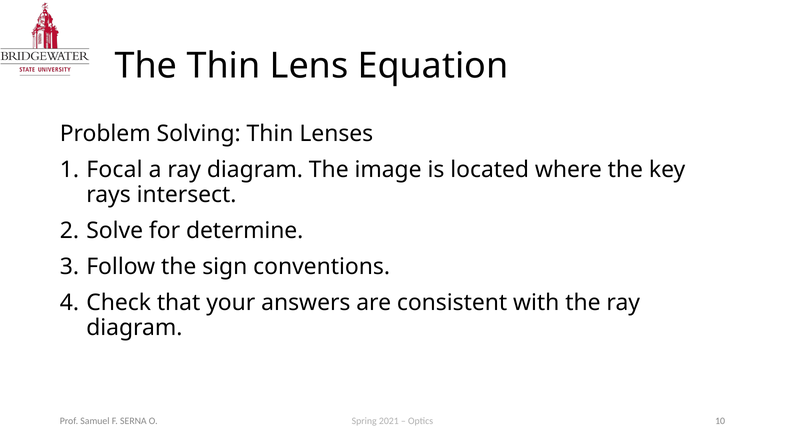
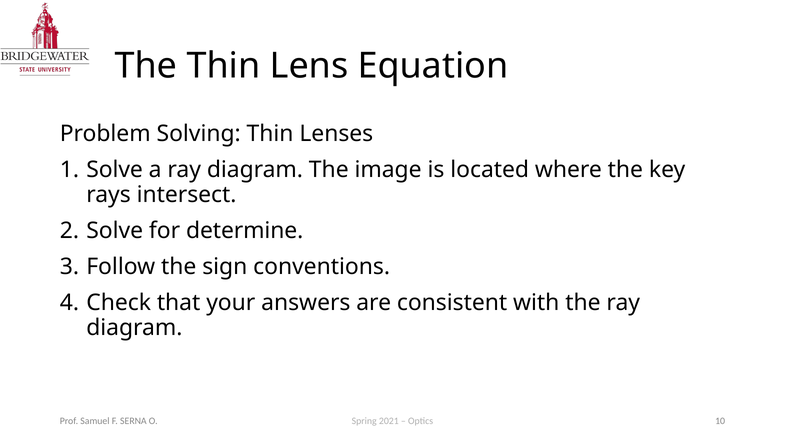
Focal: Focal -> Solve (115, 170)
